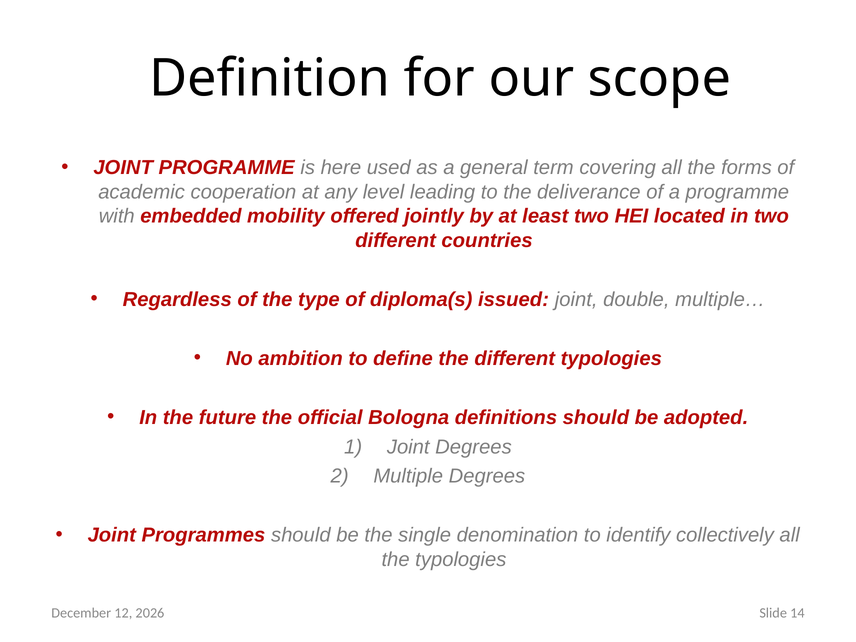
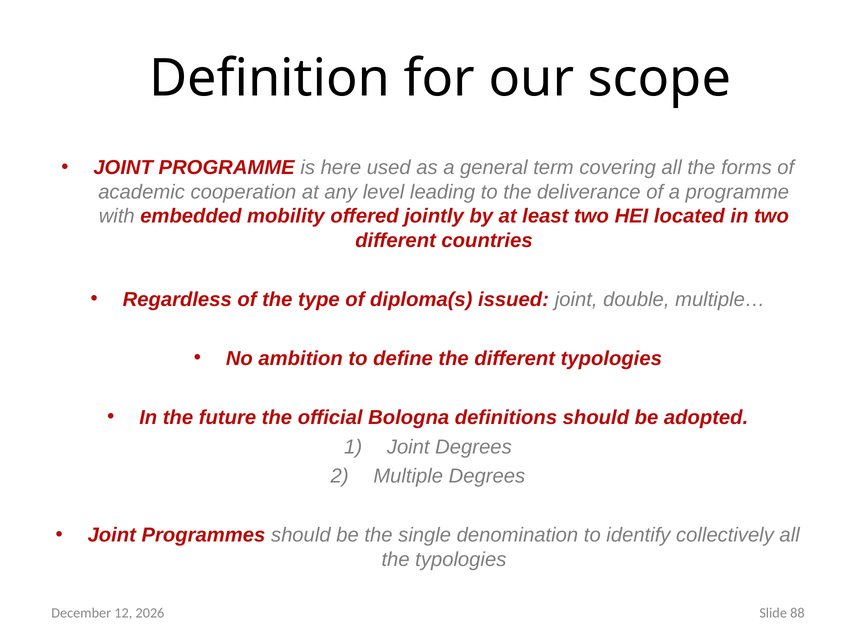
14: 14 -> 88 (797, 613)
